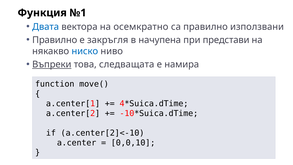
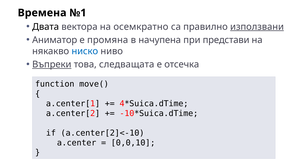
Функция: Функция -> Времена (42, 13)
Двата colour: blue -> black (46, 27)
използвани underline: none -> present (257, 27)
Правилно: Правилно -> Аниматор (55, 40)
закръгля: закръгля -> промяна (108, 40)
намира: намира -> отсечка (182, 64)
